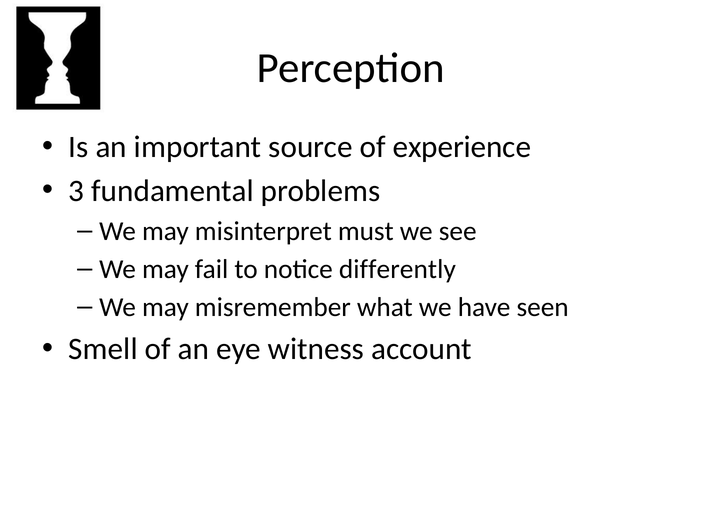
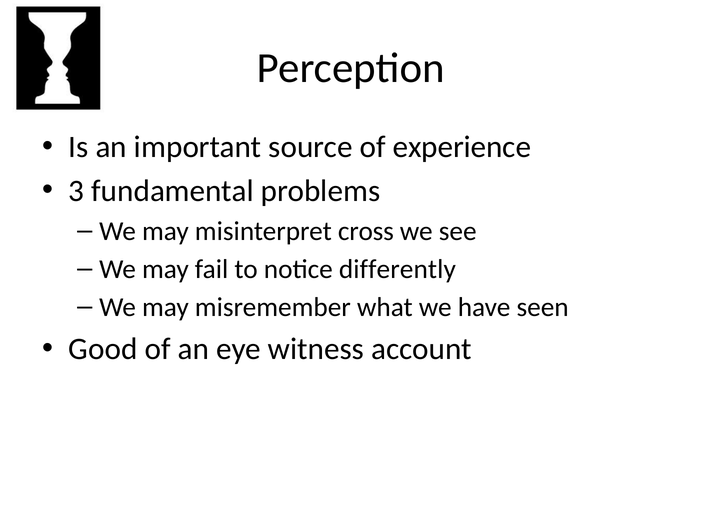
must: must -> cross (366, 231)
Smell: Smell -> Good (103, 349)
